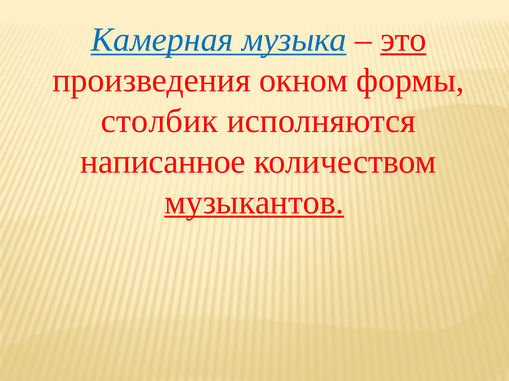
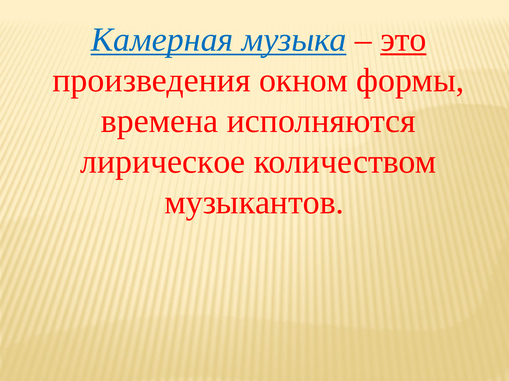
столбик: столбик -> времена (160, 121)
написанное: написанное -> лирическое (163, 162)
музыкантов underline: present -> none (254, 203)
